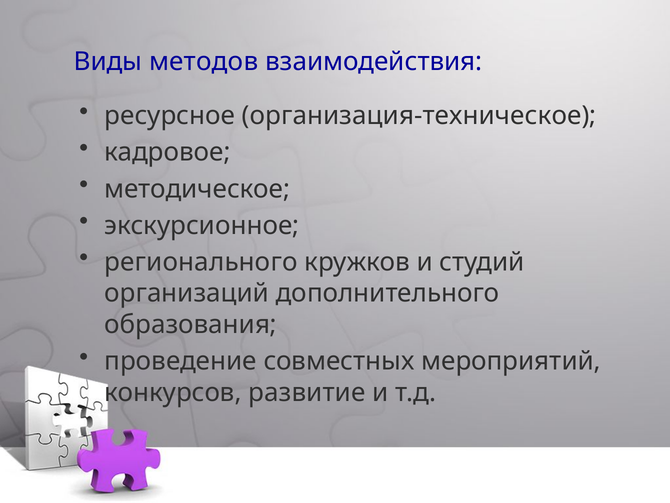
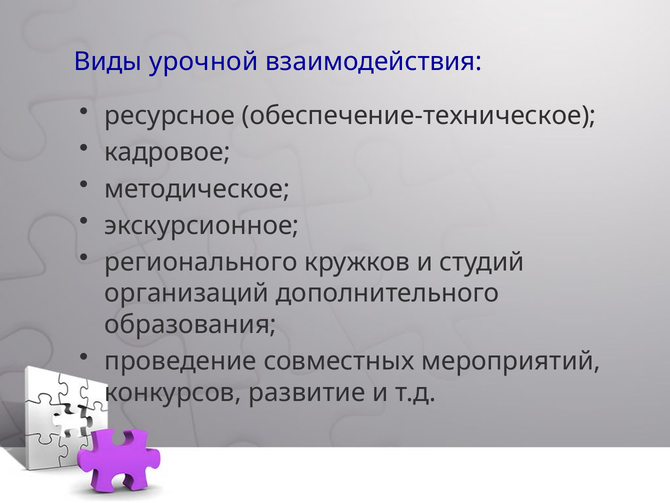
методов: методов -> урочной (204, 62)
организация-техническое: организация-техническое -> обеспечение-техническое (419, 116)
